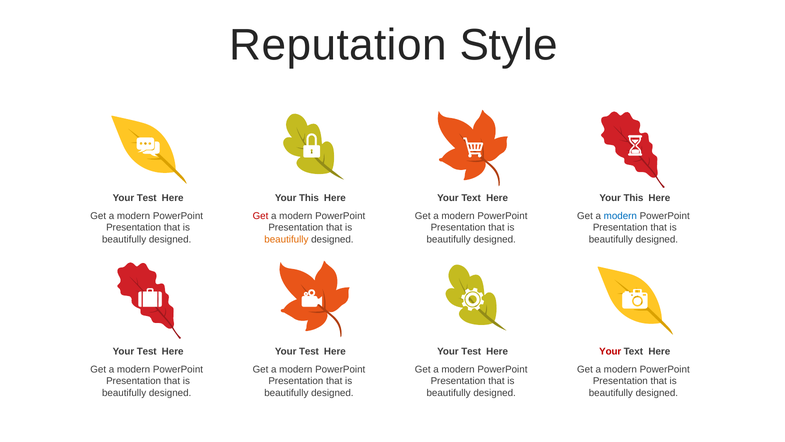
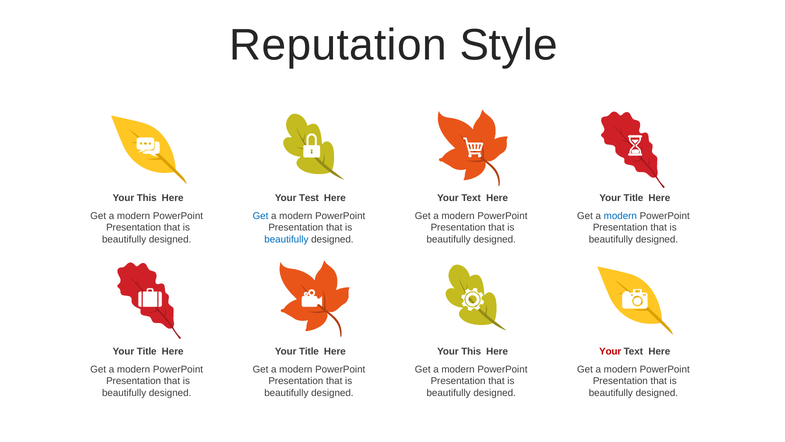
Test: Test -> This (147, 198)
This: This -> Test (309, 198)
This: This -> Title (633, 198)
Get colour: red -> blue (261, 216)
beautifully colour: orange -> blue (286, 239)
Test: Test -> Title (147, 351)
Test: Test -> Title (309, 351)
Test: Test -> This (471, 351)
